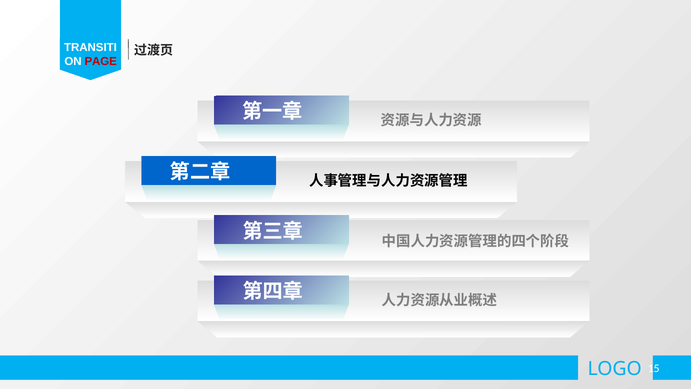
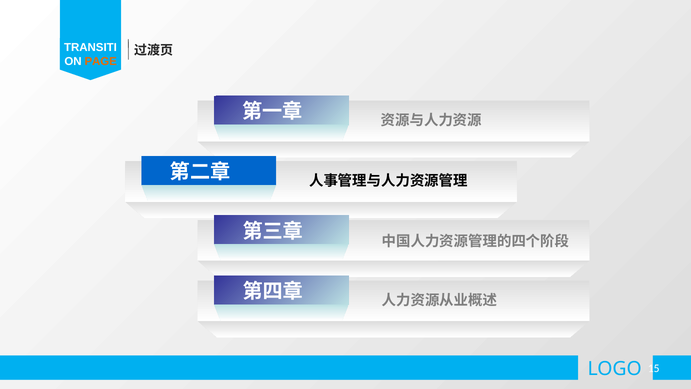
PAGE colour: red -> orange (101, 61)
